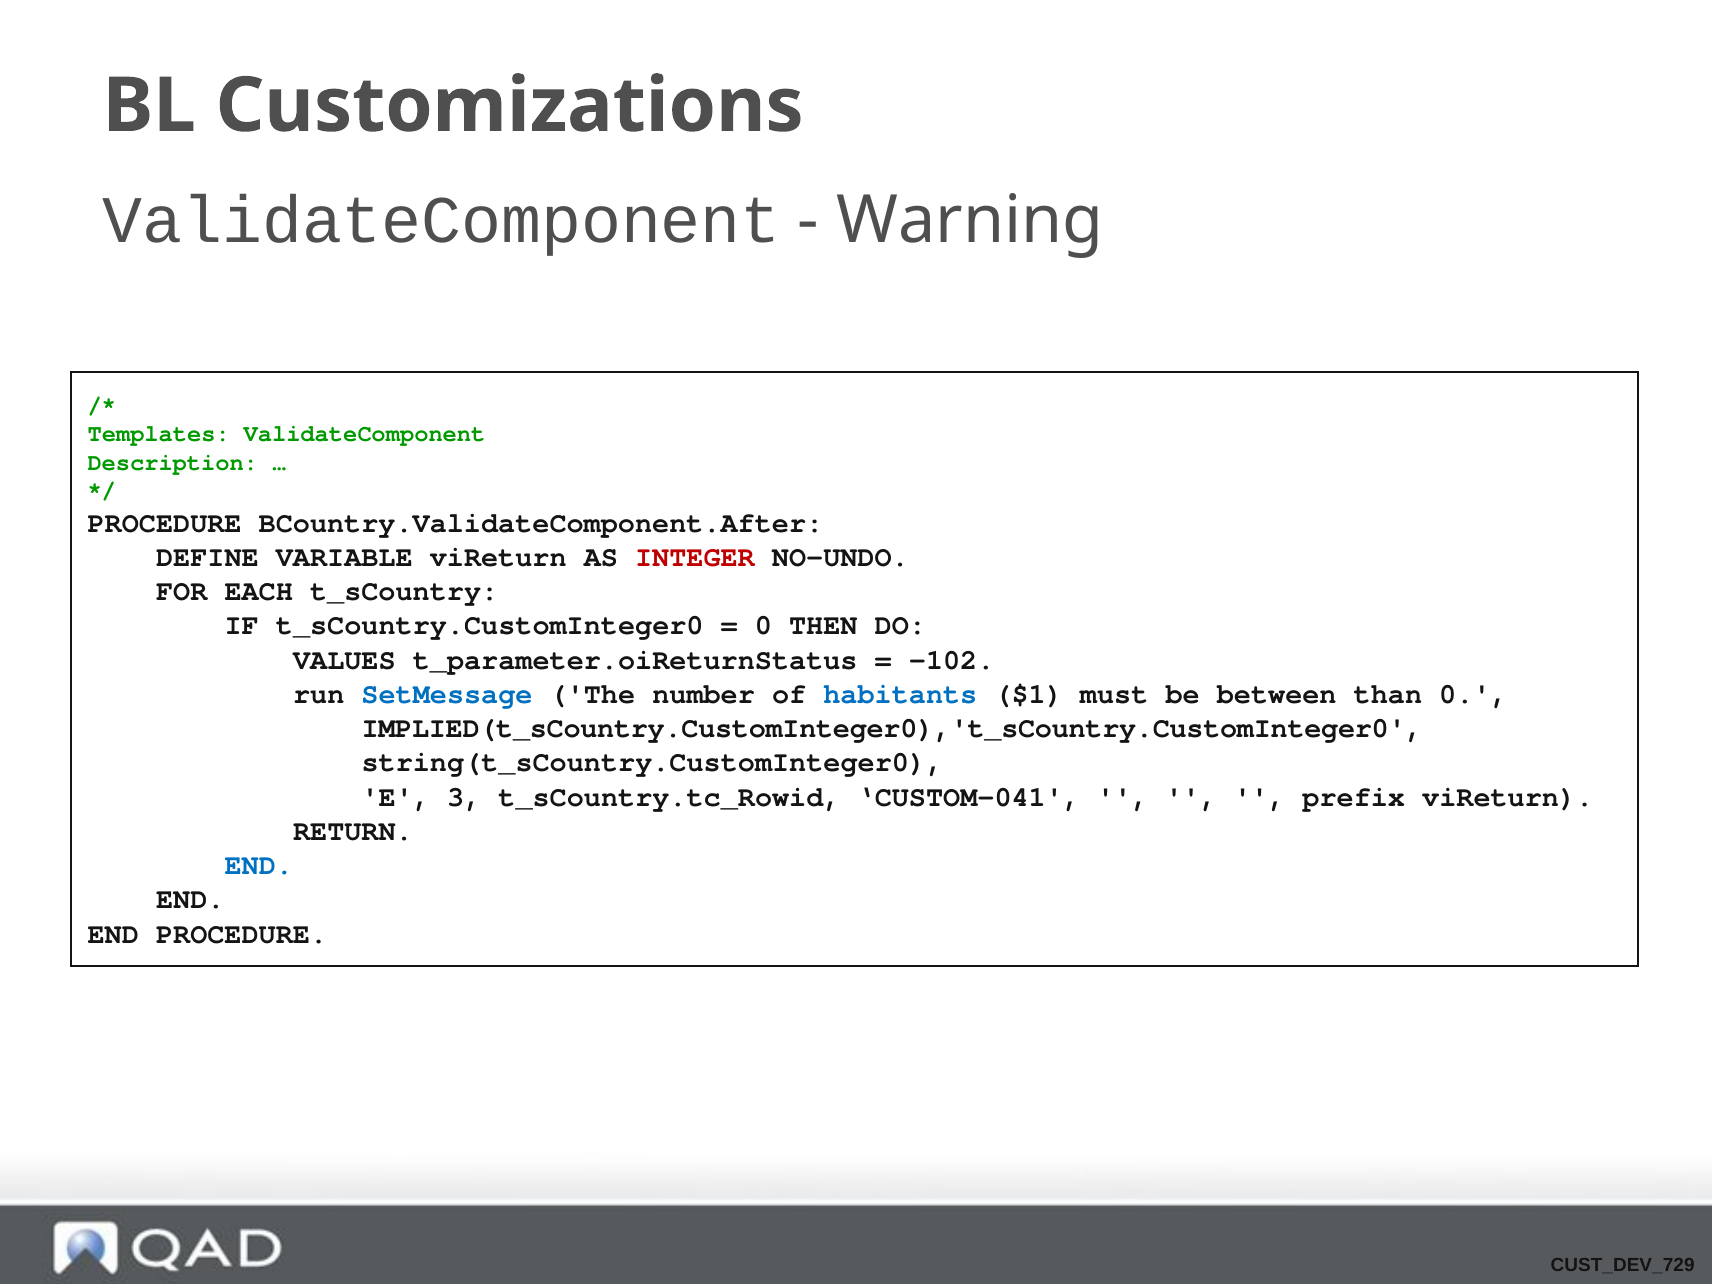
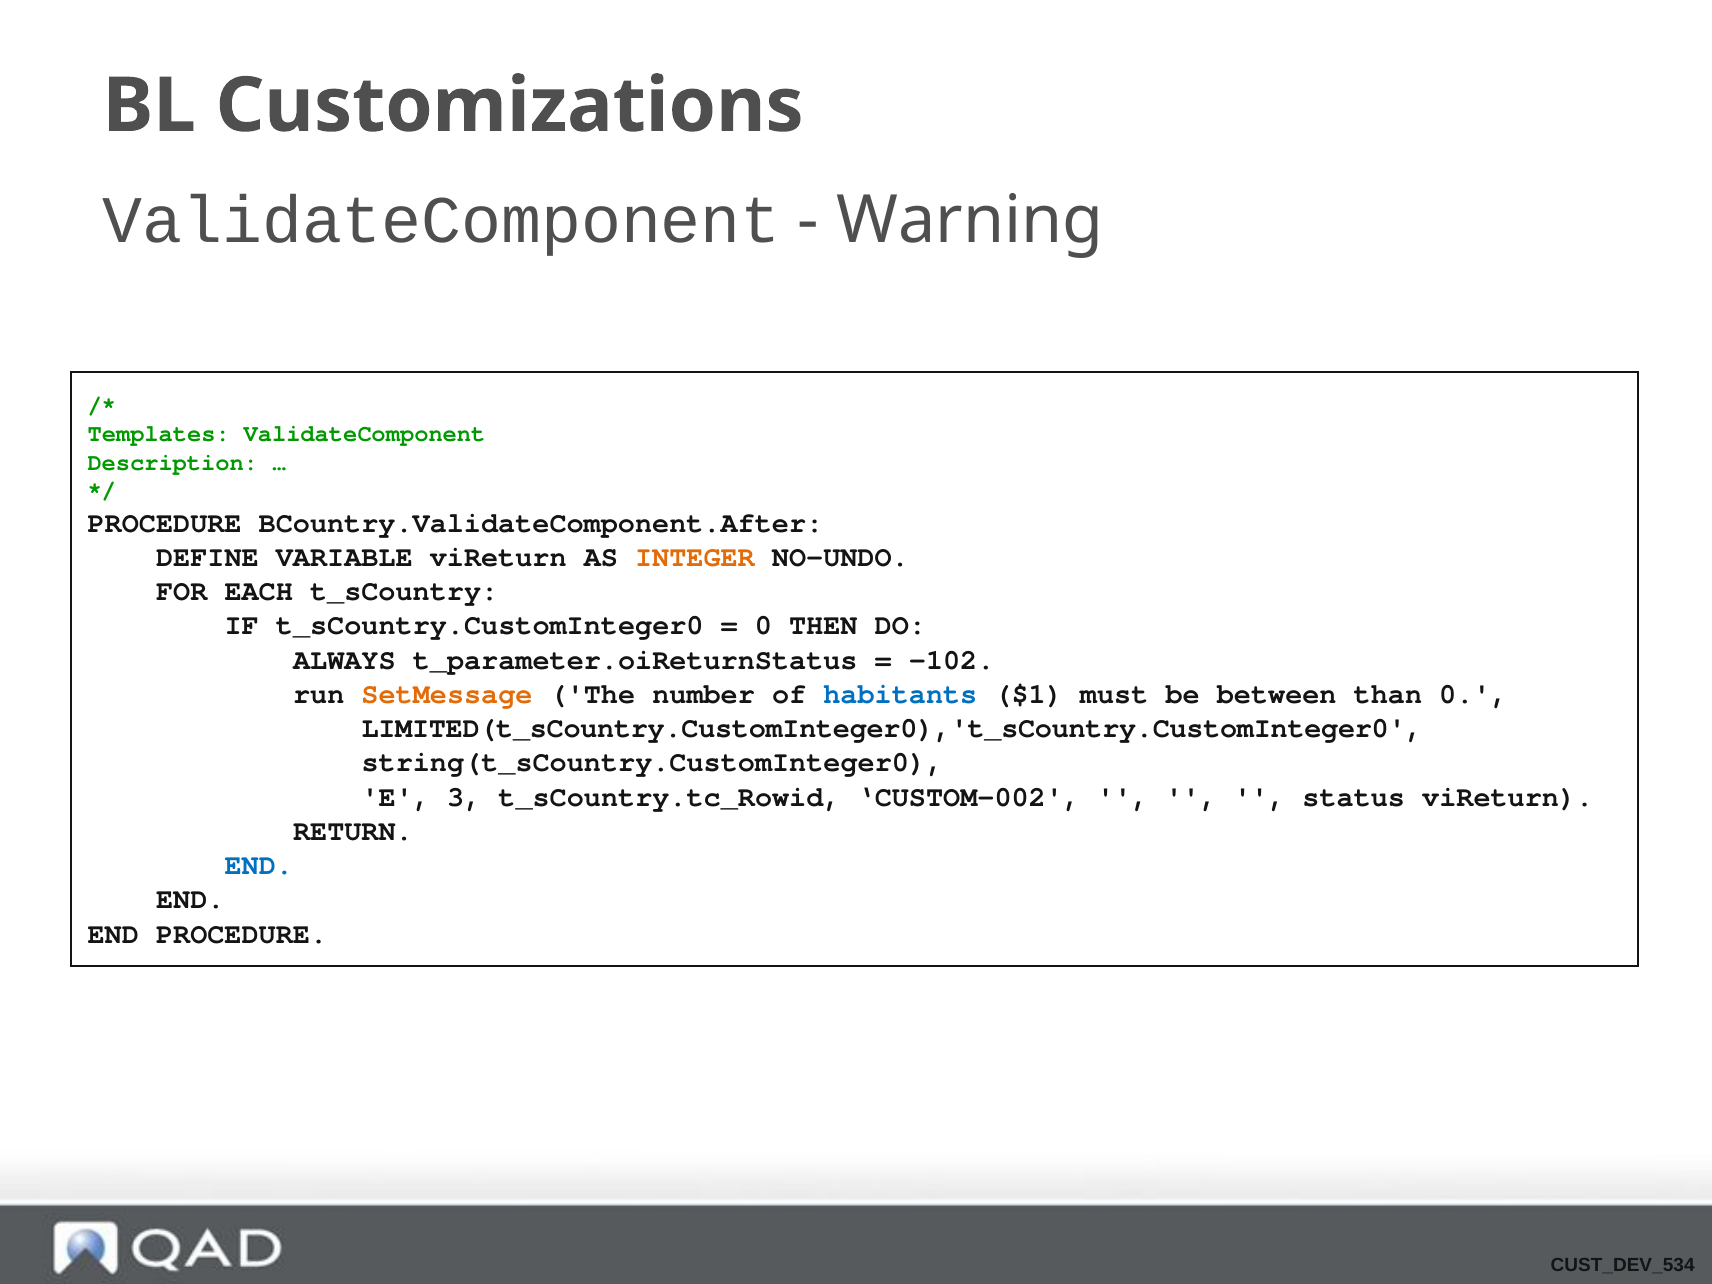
INTEGER colour: red -> orange (695, 557)
VALUES: VALUES -> ALWAYS (344, 660)
SetMessage colour: blue -> orange (447, 694)
IMPLIED(t_sCountry.CustomInteger0),'t_sCountry.CustomInteger0: IMPLIED(t_sCountry.CustomInteger0),'t_sCountry.CustomInteger0 -> LIMITED(t_sCountry.CustomInteger0),'t_sCountry.CustomInteger0 (892, 728)
CUSTOM-041: CUSTOM-041 -> CUSTOM-002 (969, 797)
prefix: prefix -> status (1354, 797)
CUST_DEV_729: CUST_DEV_729 -> CUST_DEV_534 (1623, 1265)
